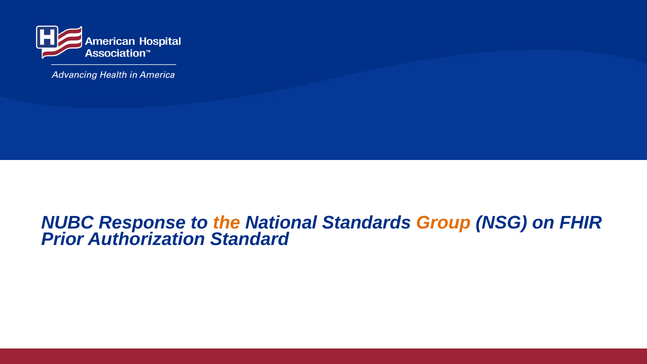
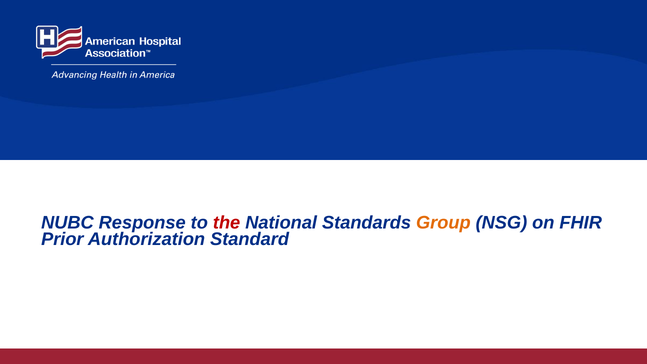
the colour: orange -> red (227, 223)
